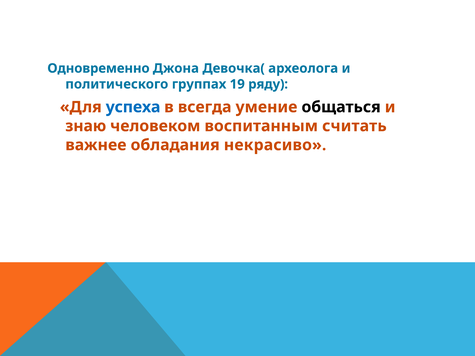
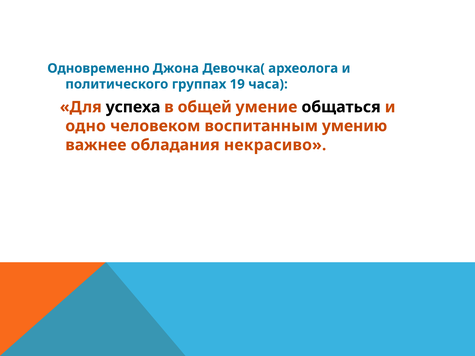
ряду: ряду -> часа (268, 84)
успеха colour: blue -> black (133, 107)
всегда: всегда -> общей (205, 107)
знаю: знаю -> одно (86, 126)
считать: считать -> умению (355, 126)
